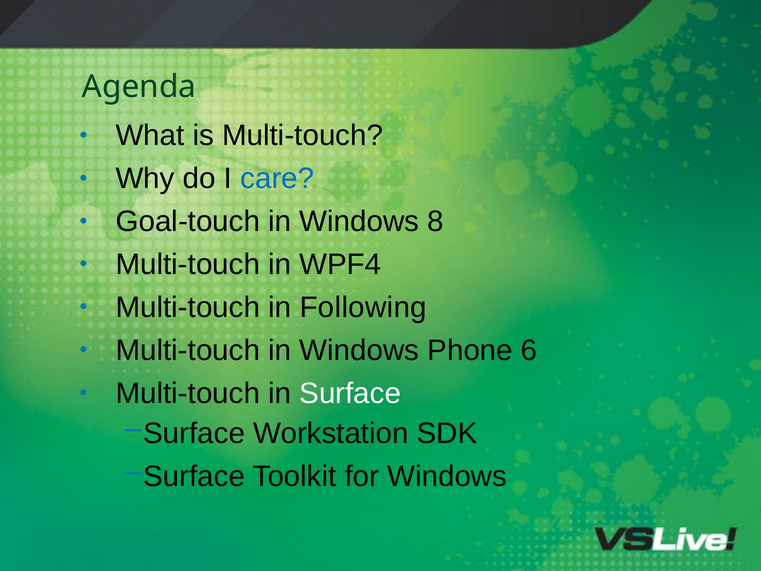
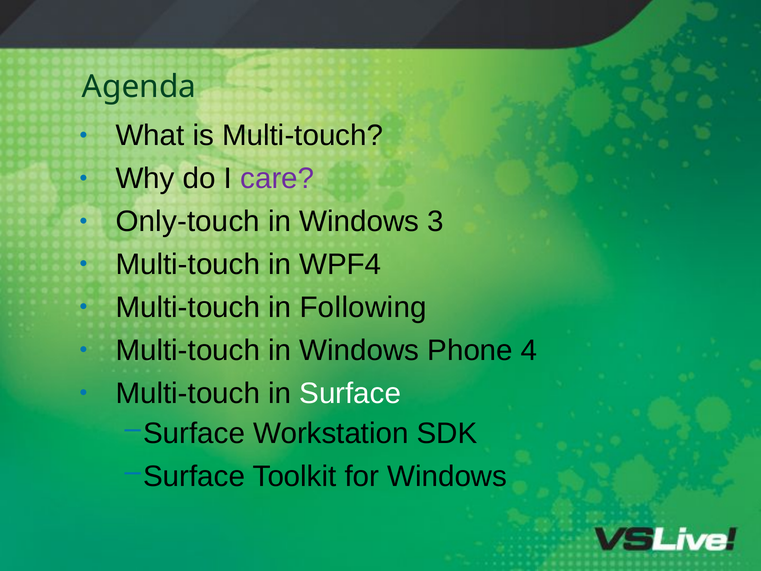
care colour: blue -> purple (277, 178)
Goal-touch: Goal-touch -> Only-touch (188, 221)
8: 8 -> 3 (436, 221)
6: 6 -> 4 (529, 350)
